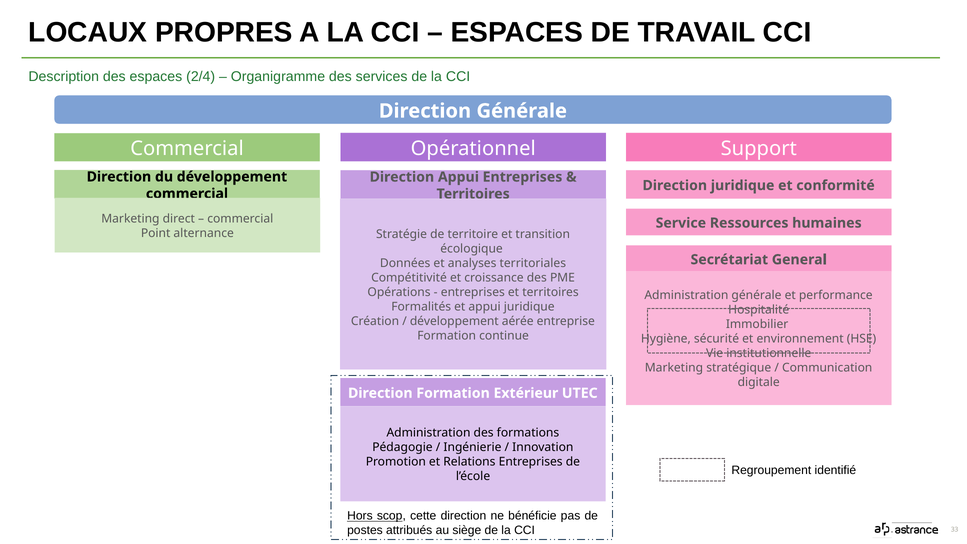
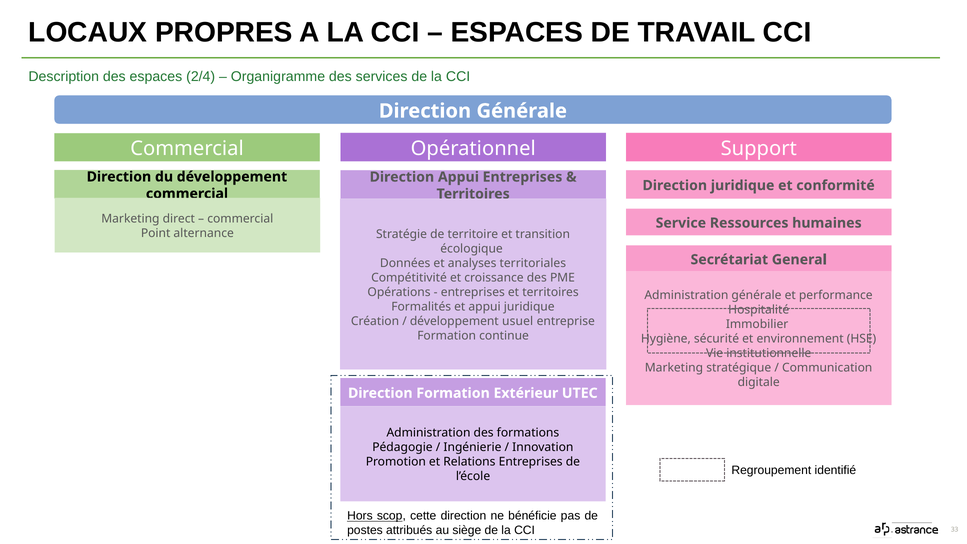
aérée: aérée -> usuel (518, 321)
